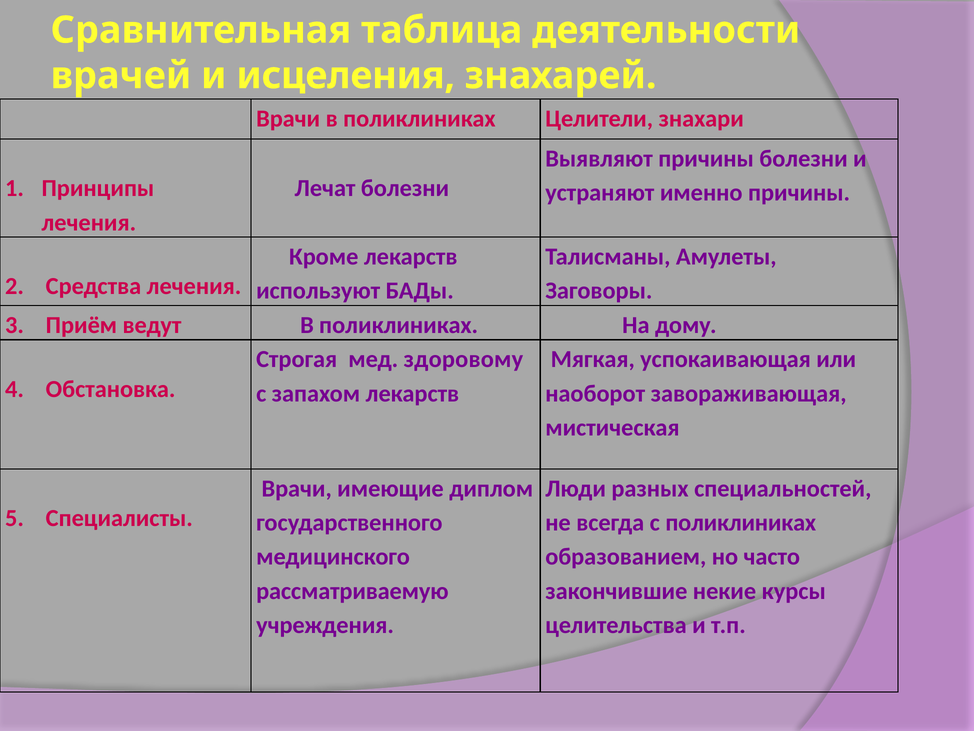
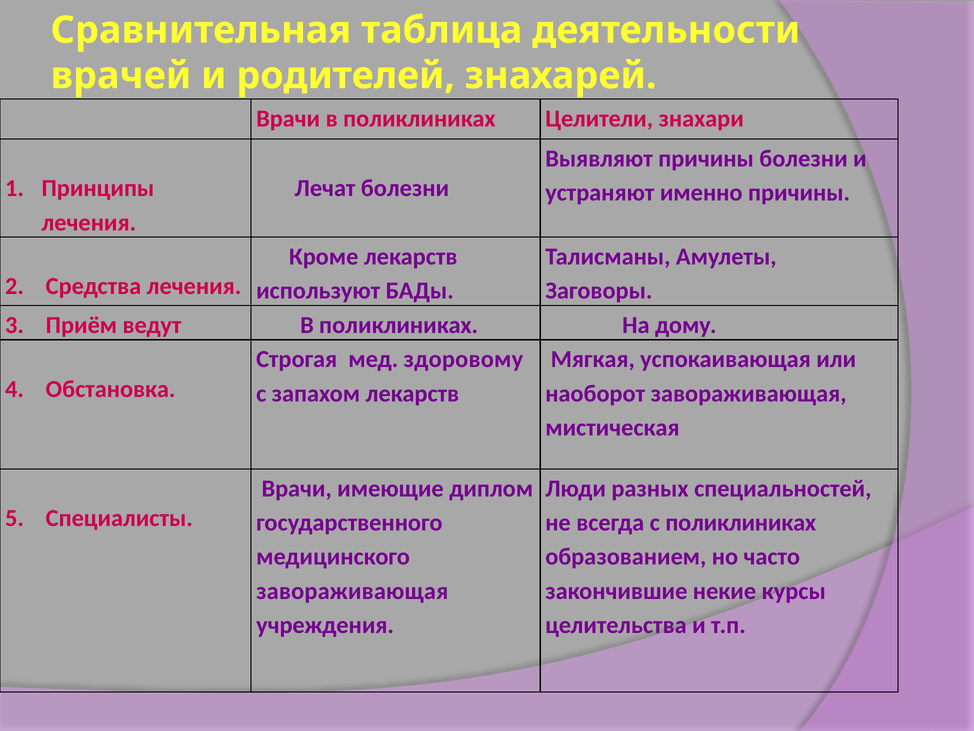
исцеления: исцеления -> родителей (346, 76)
рассматриваемую: рассматриваемую -> завораживающая (352, 591)
